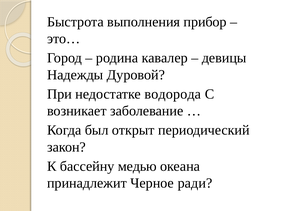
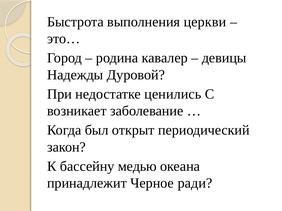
прибор: прибор -> церкви (205, 22)
водорода: водорода -> ценились (173, 94)
